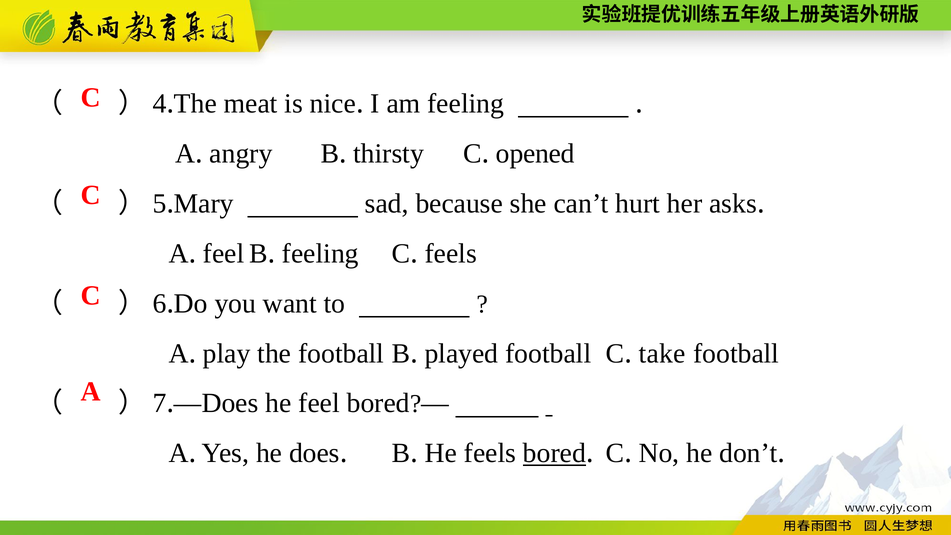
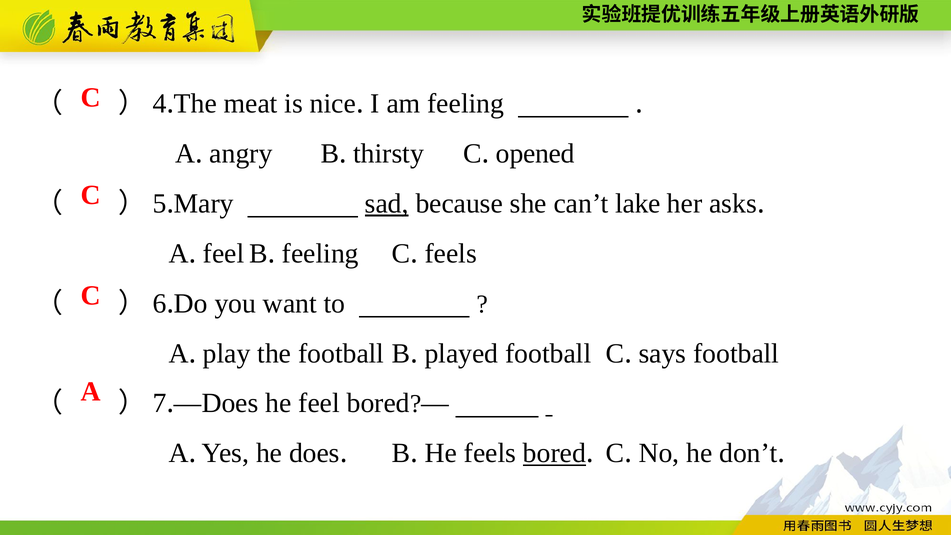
sad underline: none -> present (387, 203)
hurt: hurt -> lake (638, 203)
take: take -> says (662, 353)
